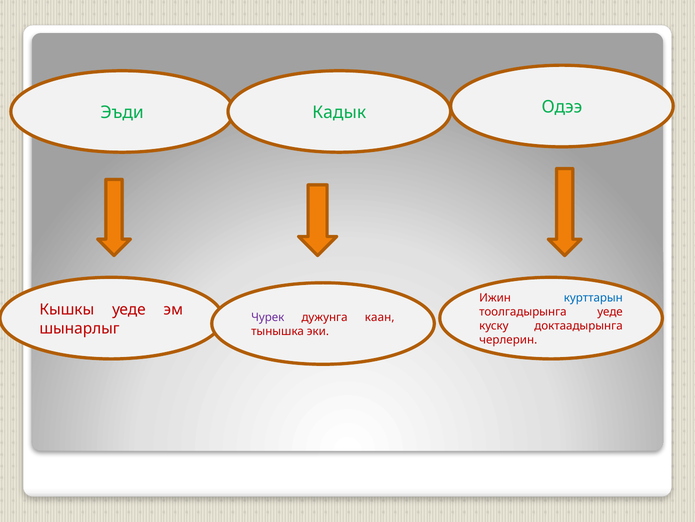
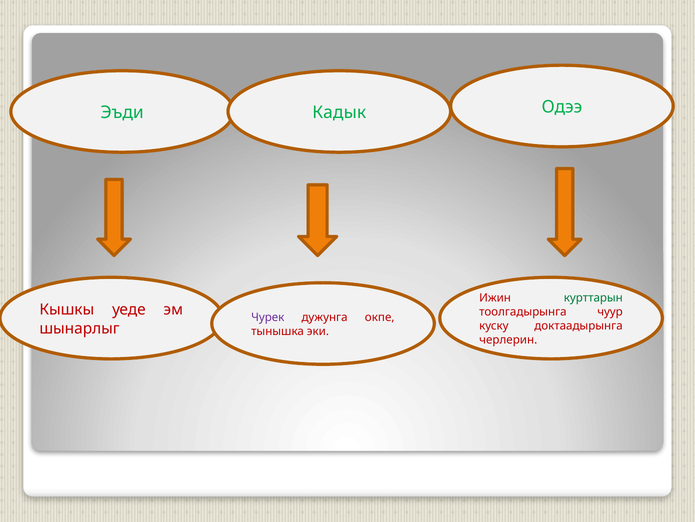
курттарын colour: blue -> green (593, 298)
тоолгадырынга уеде: уеде -> чуур (610, 311)
каан: каан -> окпе (380, 317)
